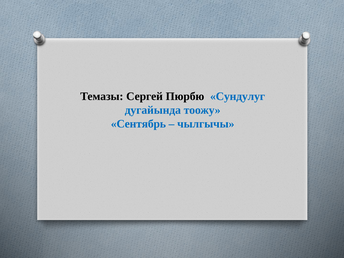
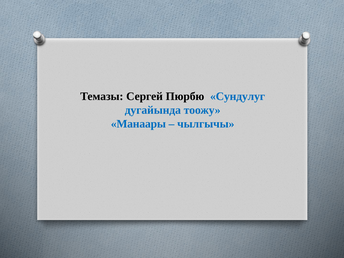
Сентябрь: Сентябрь -> Манаары (138, 124)
